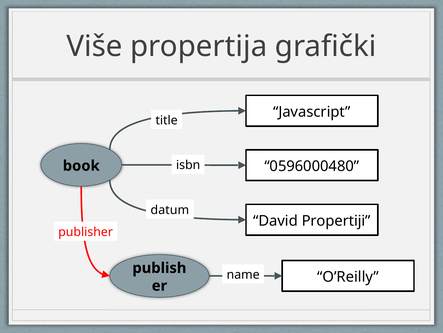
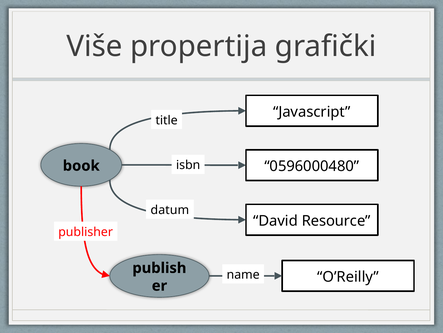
Propertiji: Propertiji -> Resource (336, 220)
